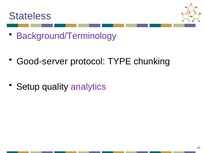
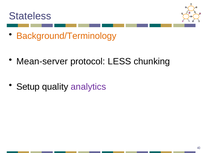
Background/Terminology colour: purple -> orange (66, 36)
Good-server: Good-server -> Mean-server (42, 61)
TYPE: TYPE -> LESS (119, 61)
